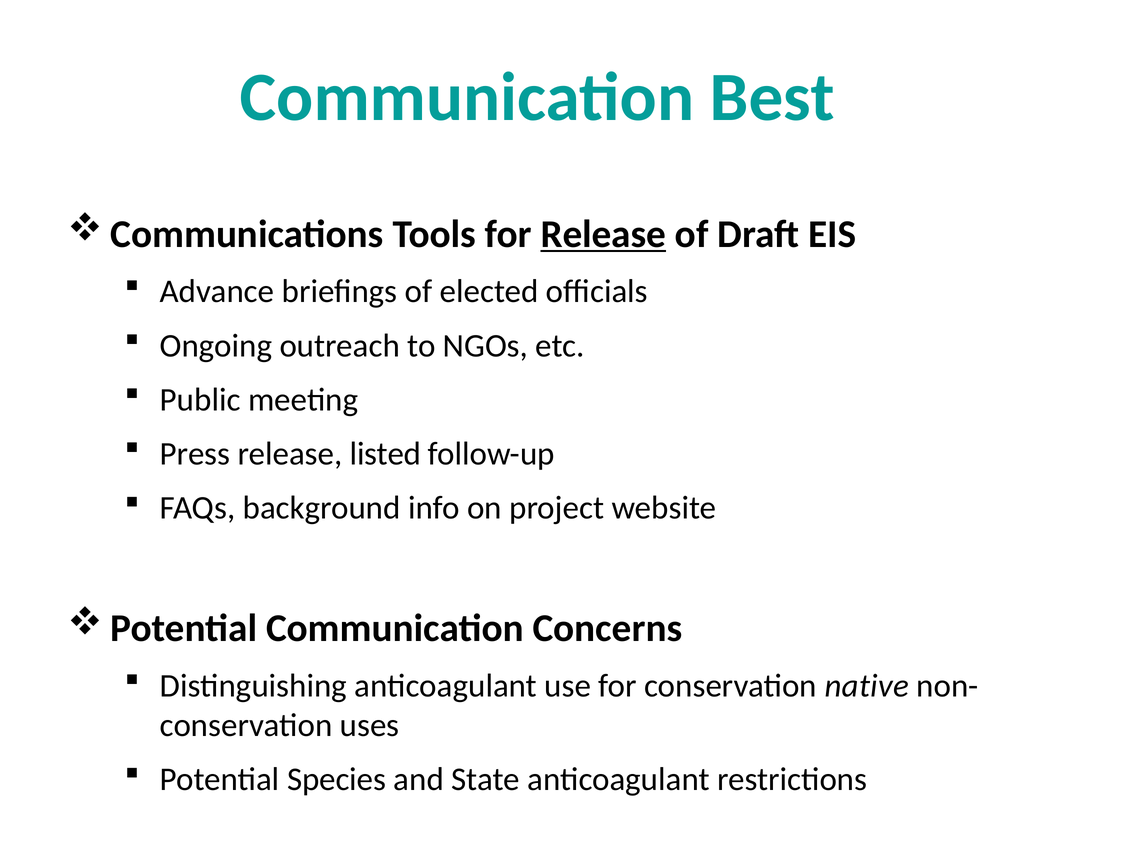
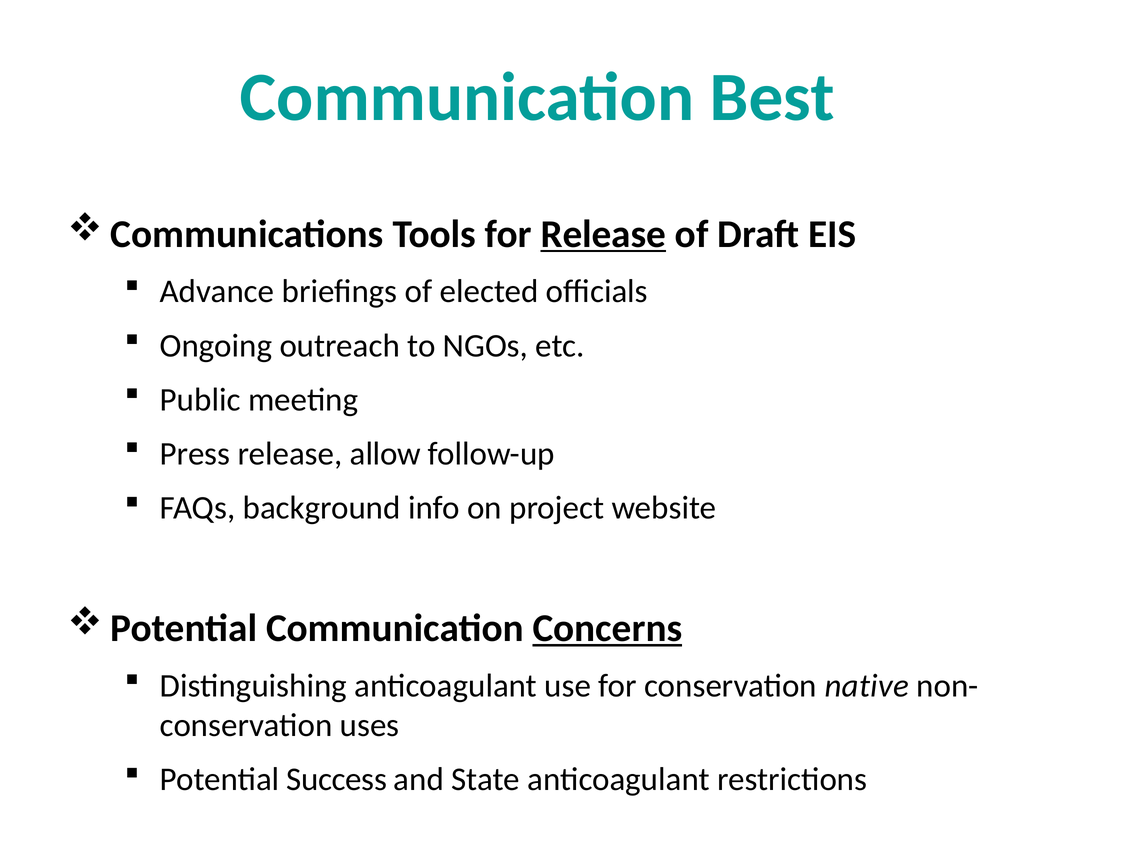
listed: listed -> allow (385, 454)
Concerns underline: none -> present (607, 628)
Species: Species -> Success (337, 779)
